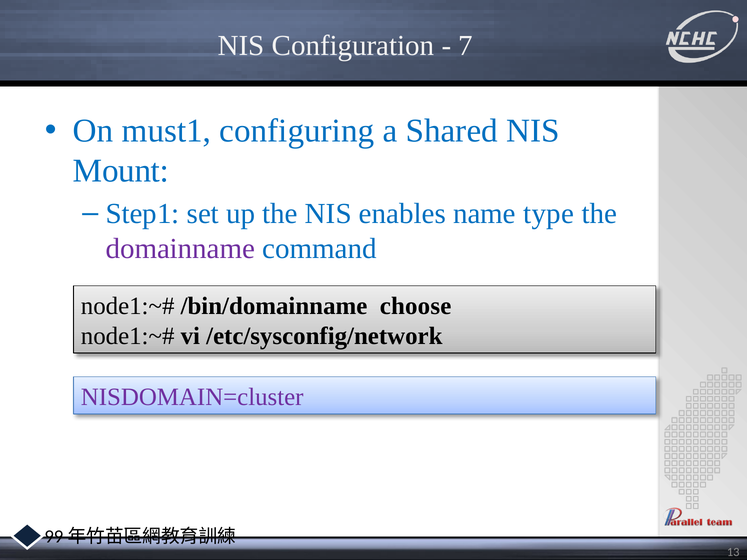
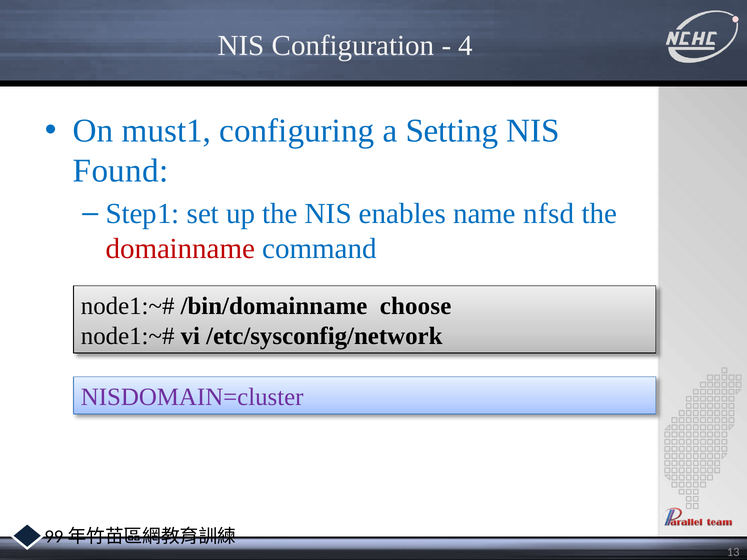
7: 7 -> 4 (466, 46)
Shared: Shared -> Setting (452, 131)
Mount: Mount -> Found (121, 171)
type: type -> nfsd (549, 214)
domainname colour: purple -> red (180, 249)
